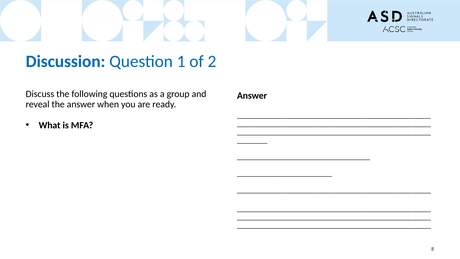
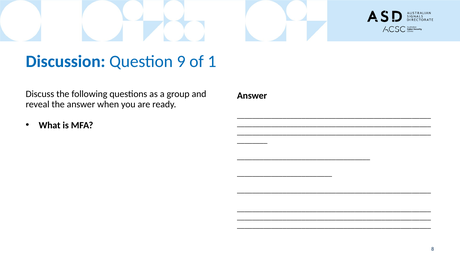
1: 1 -> 9 (181, 61)
2: 2 -> 1 (212, 61)
